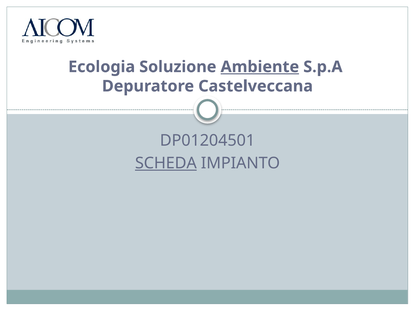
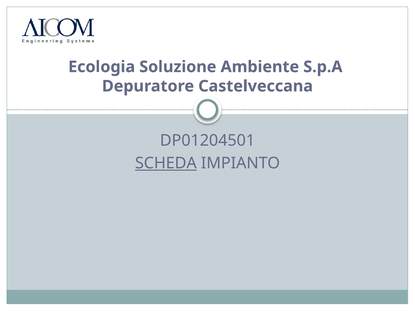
Ambiente underline: present -> none (260, 67)
